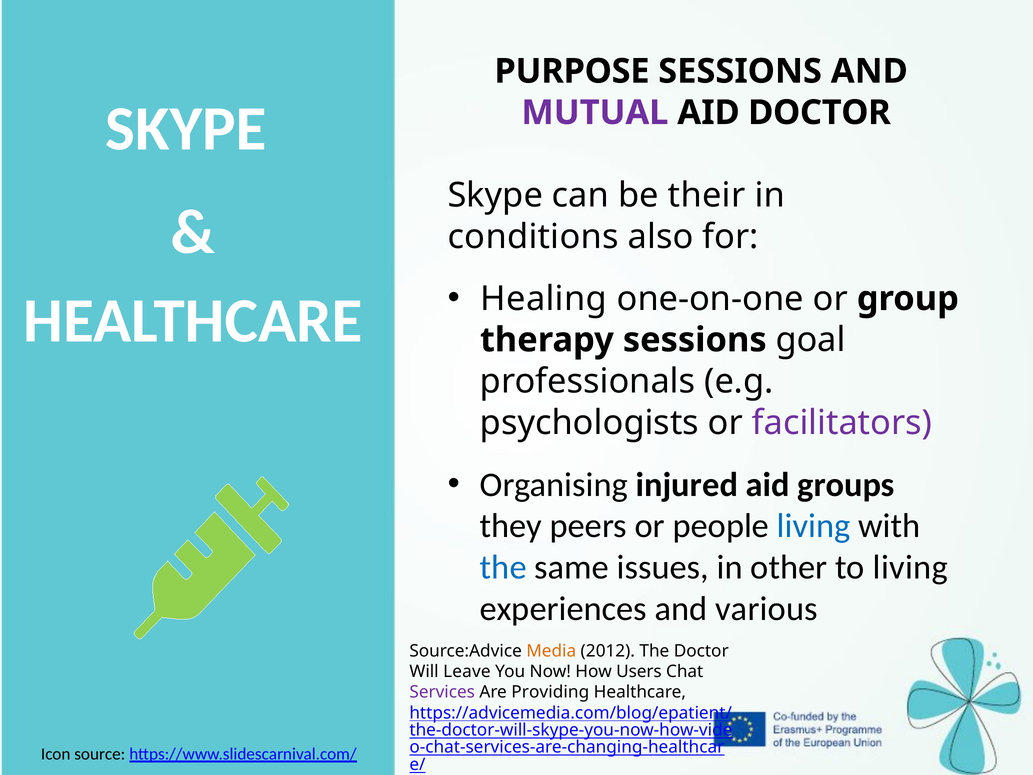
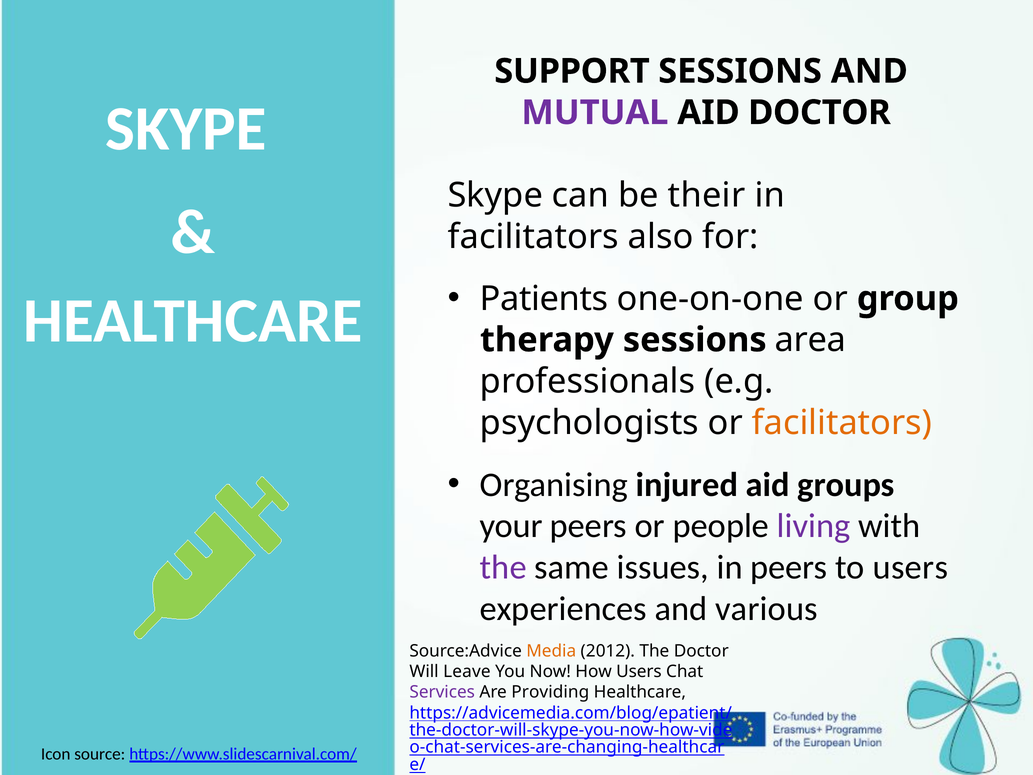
PURPOSE: PURPOSE -> SUPPORT (572, 71)
conditions: conditions -> facilitators (533, 237)
Healing: Healing -> Patients (544, 299)
goal: goal -> area (811, 340)
facilitators colour: purple -> orange (842, 422)
they: they -> your (511, 526)
living colour: blue -> purple (814, 526)
the colour: blue -> purple (503, 567)
in other: other -> peers (789, 567)
to living: living -> users (910, 567)
